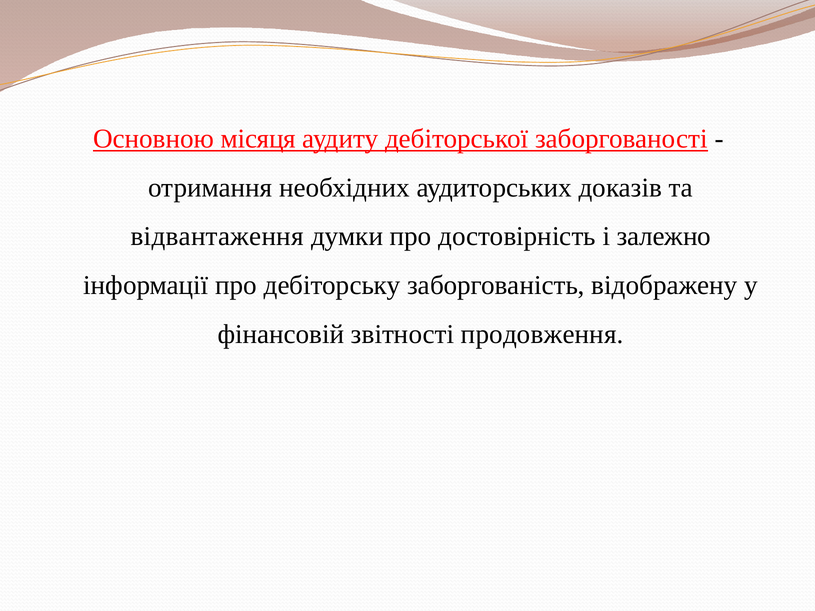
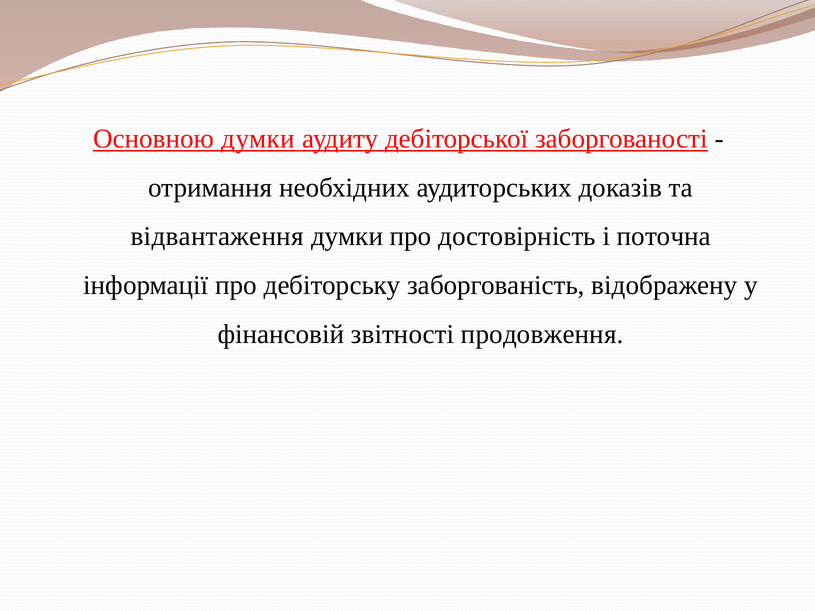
Основною місяця: місяця -> думки (258, 139)
залежно: залежно -> поточна (664, 237)
